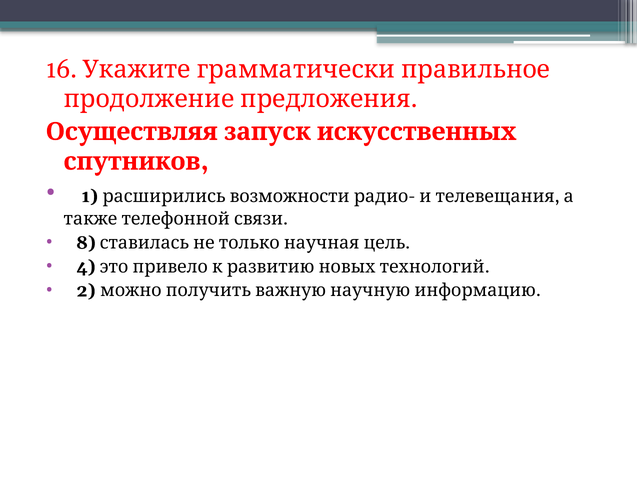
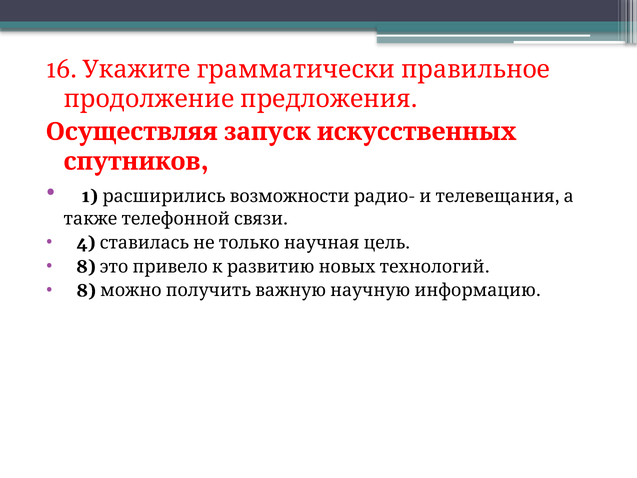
8: 8 -> 4 (86, 243)
4: 4 -> 8 (86, 267)
2: 2 -> 8 (86, 290)
